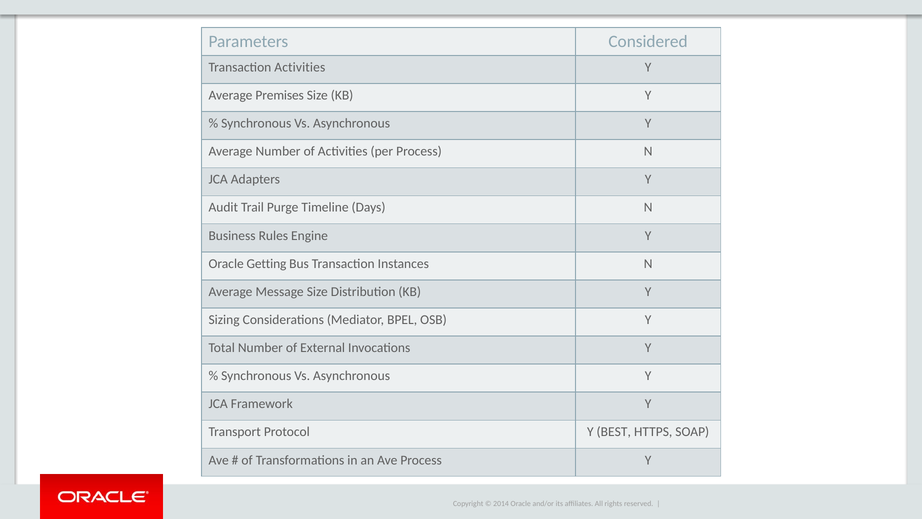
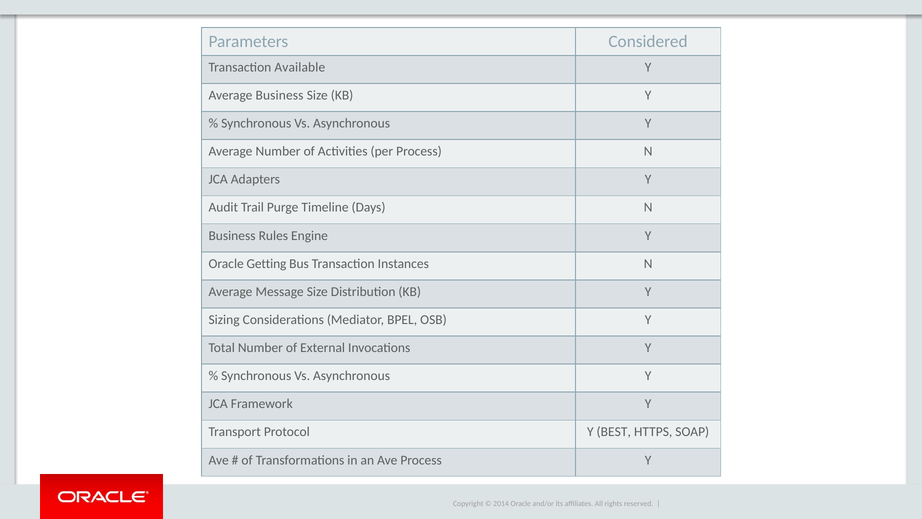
Transaction Activities: Activities -> Available (300, 67)
Average Premises: Premises -> Business (280, 95)
